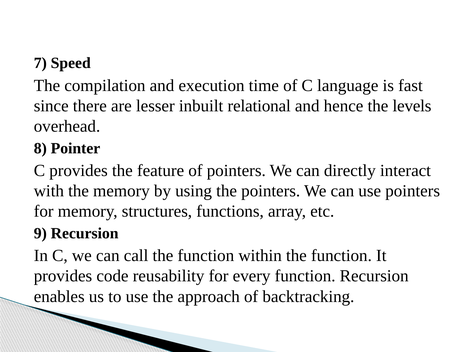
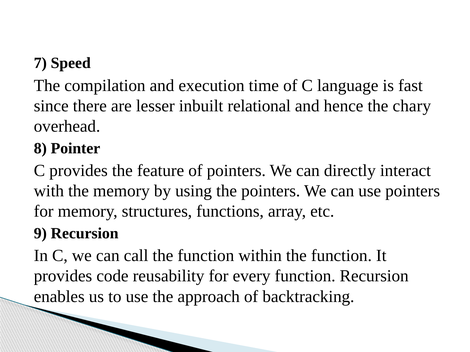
levels: levels -> chary (412, 106)
